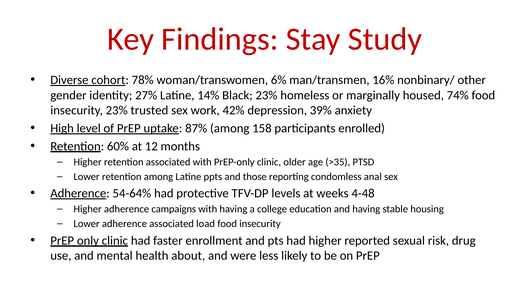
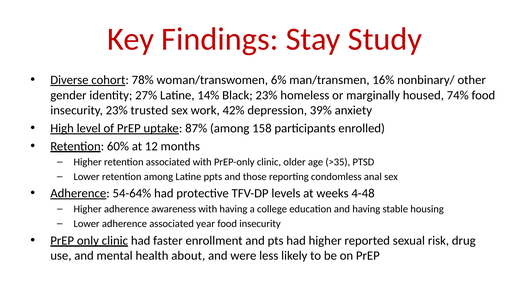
campaigns: campaigns -> awareness (174, 209)
load: load -> year (206, 224)
